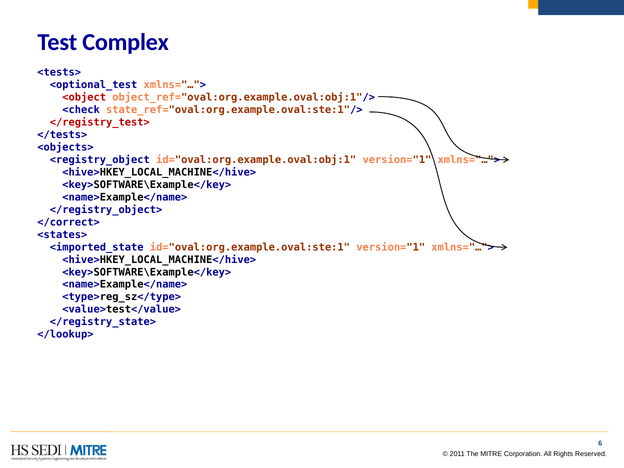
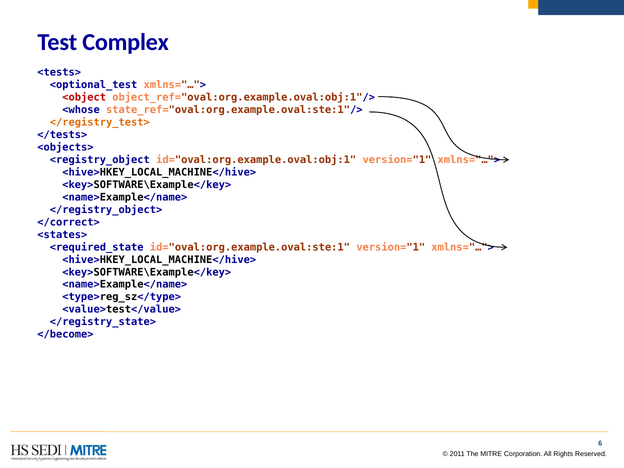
<check: <check -> <whose (81, 110)
</registry_test> colour: red -> orange (100, 122)
<imported_state: <imported_state -> <required_state (97, 247)
</lookup>: </lookup> -> </become> (65, 334)
